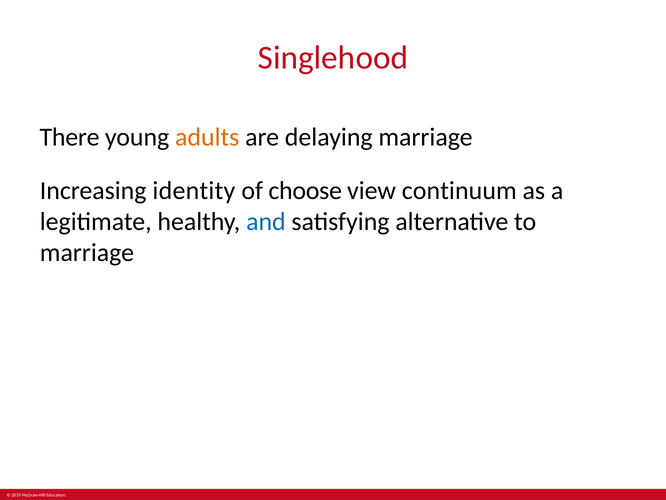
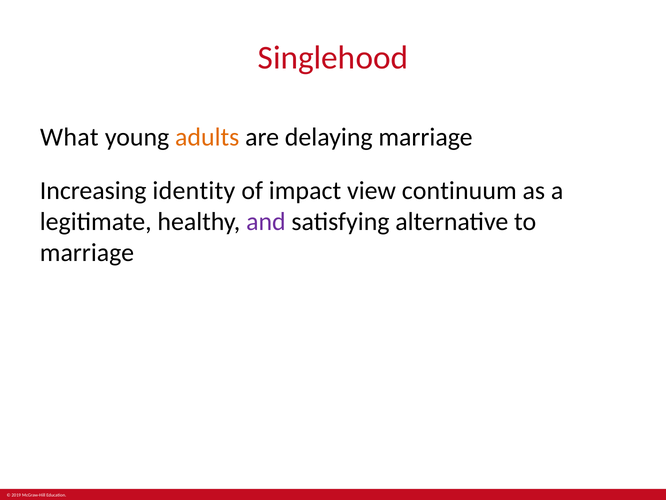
There: There -> What (69, 137)
choose: choose -> impact (305, 190)
and colour: blue -> purple (266, 222)
